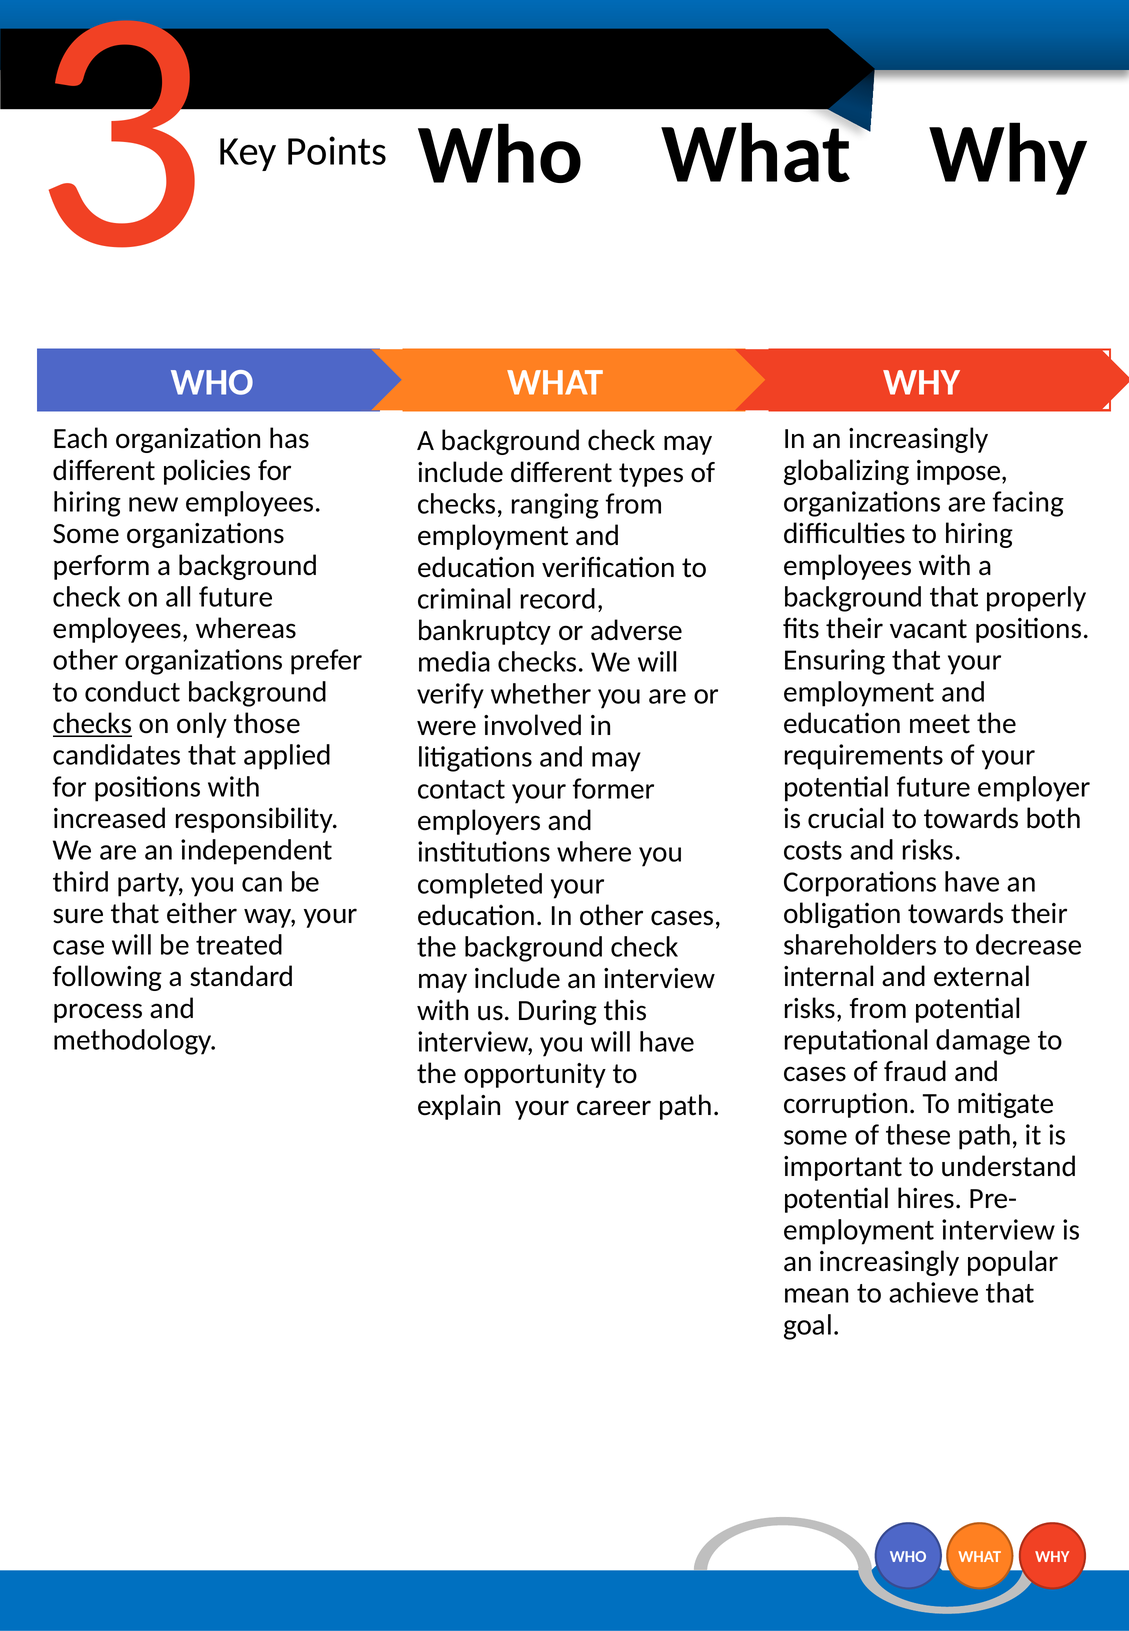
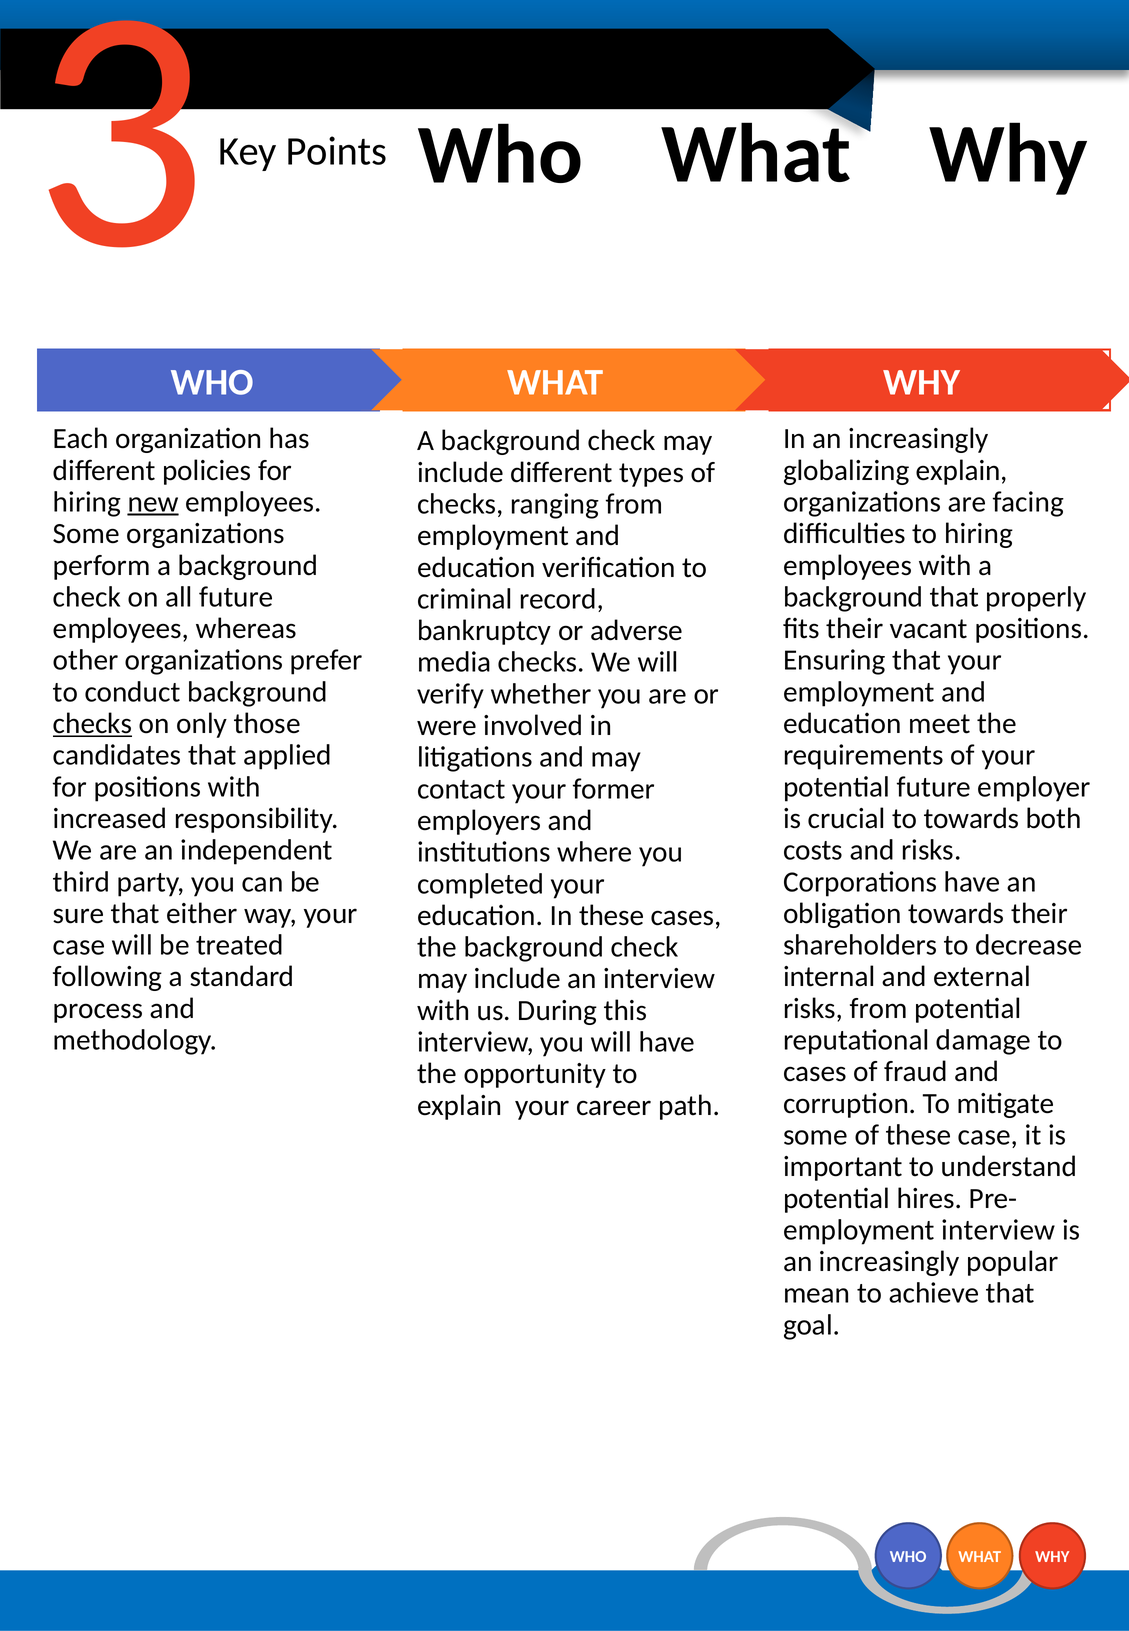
globalizing impose: impose -> explain (962, 470)
new underline: none -> present (153, 502)
In other: other -> these (612, 915)
these path: path -> case (988, 1135)
